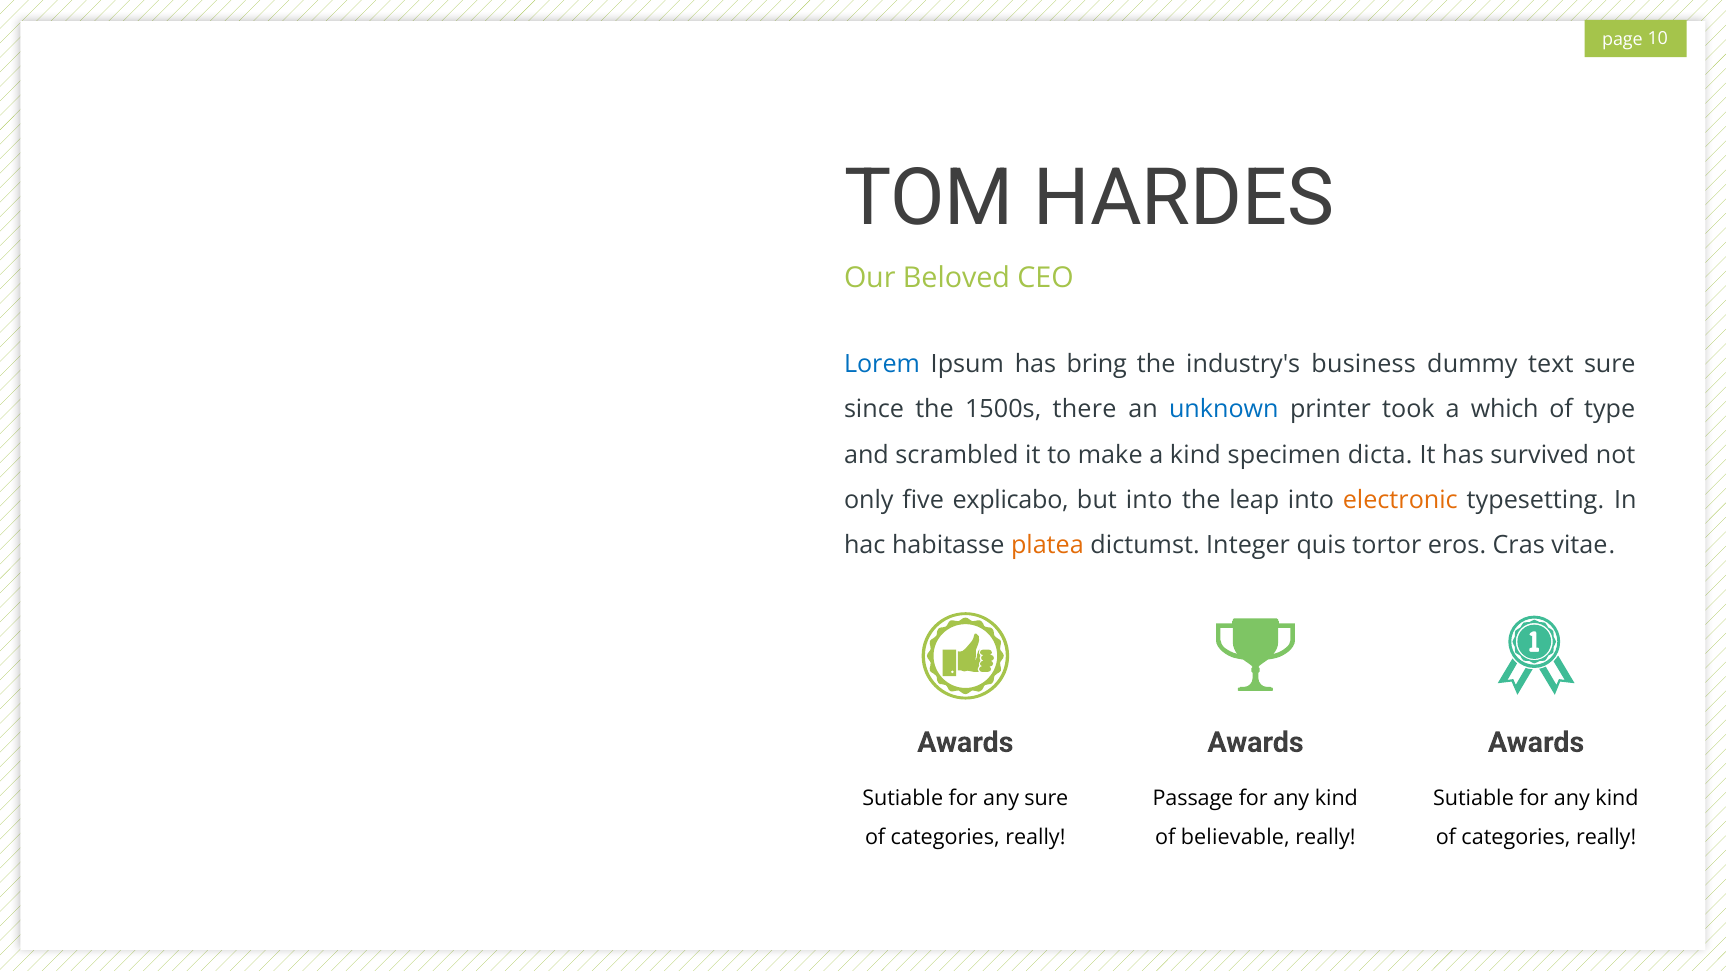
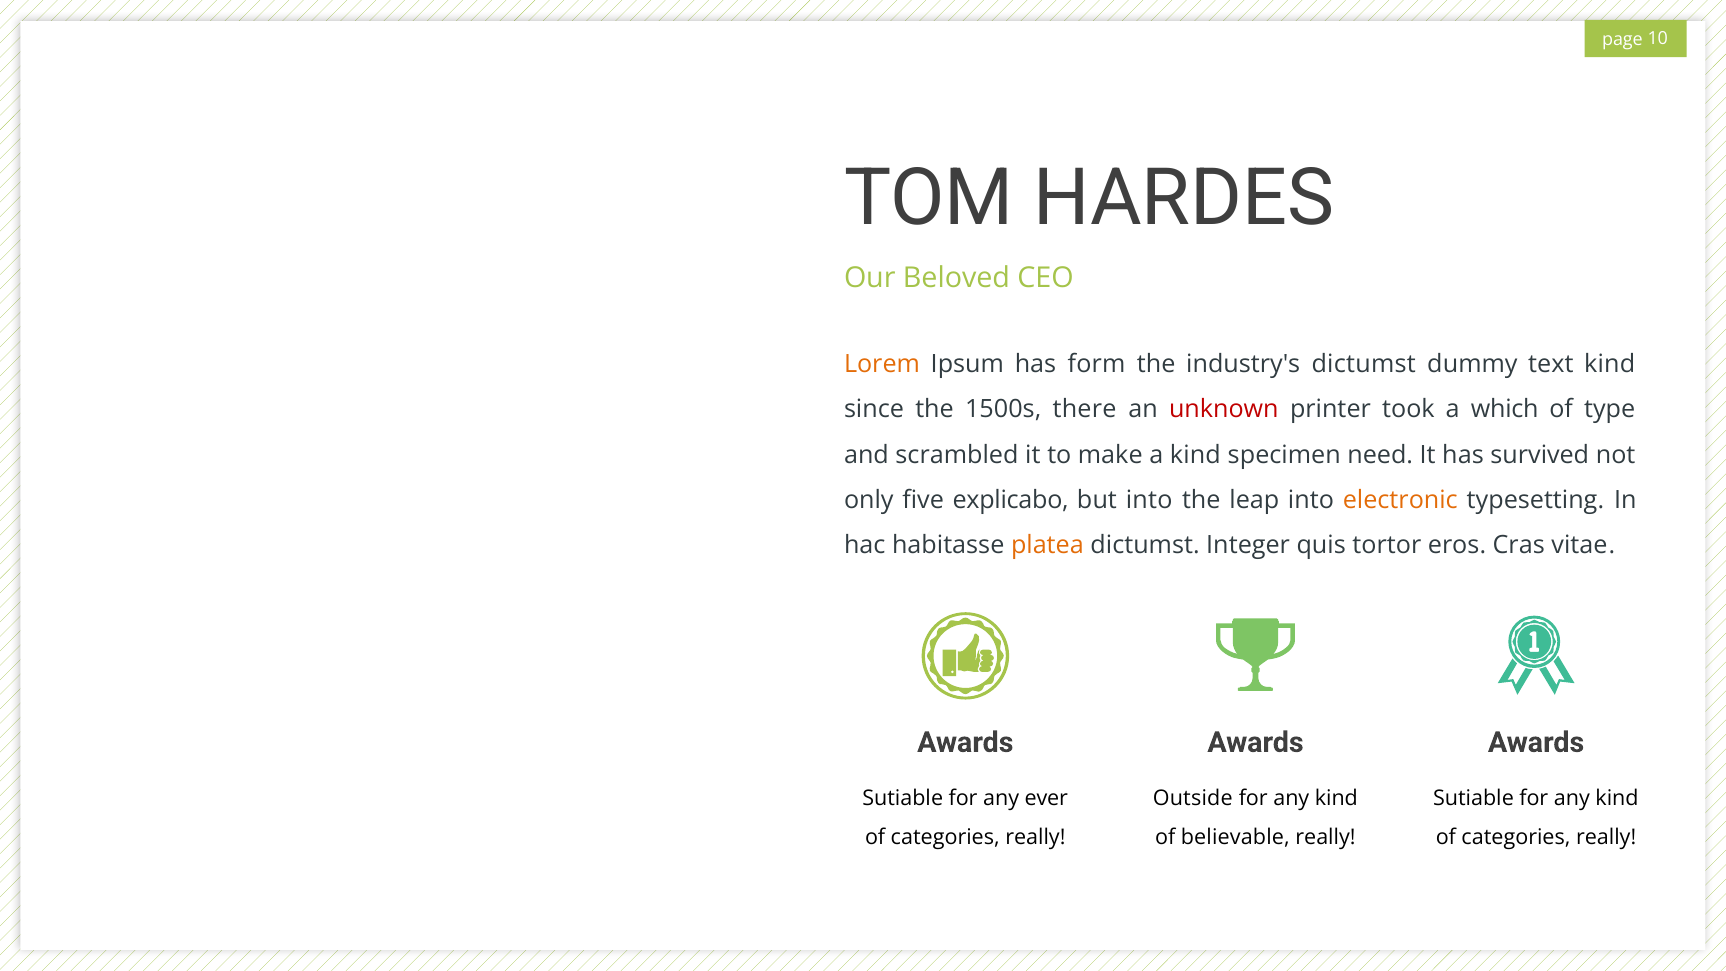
Lorem colour: blue -> orange (882, 364)
bring: bring -> form (1097, 364)
industry's business: business -> dictumst (1364, 364)
text sure: sure -> kind (1610, 364)
unknown colour: blue -> red (1224, 409)
dicta: dicta -> need (1380, 455)
any sure: sure -> ever (1046, 798)
Passage: Passage -> Outside (1193, 798)
